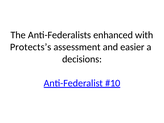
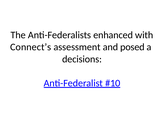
Protects’s: Protects’s -> Connect’s (31, 47)
easier: easier -> posed (132, 47)
